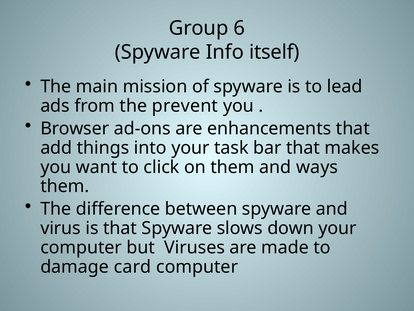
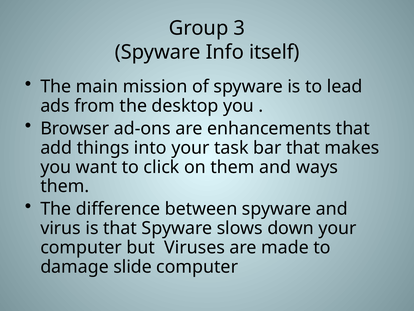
6: 6 -> 3 (239, 28)
prevent: prevent -> desktop (185, 106)
card: card -> slide (133, 266)
